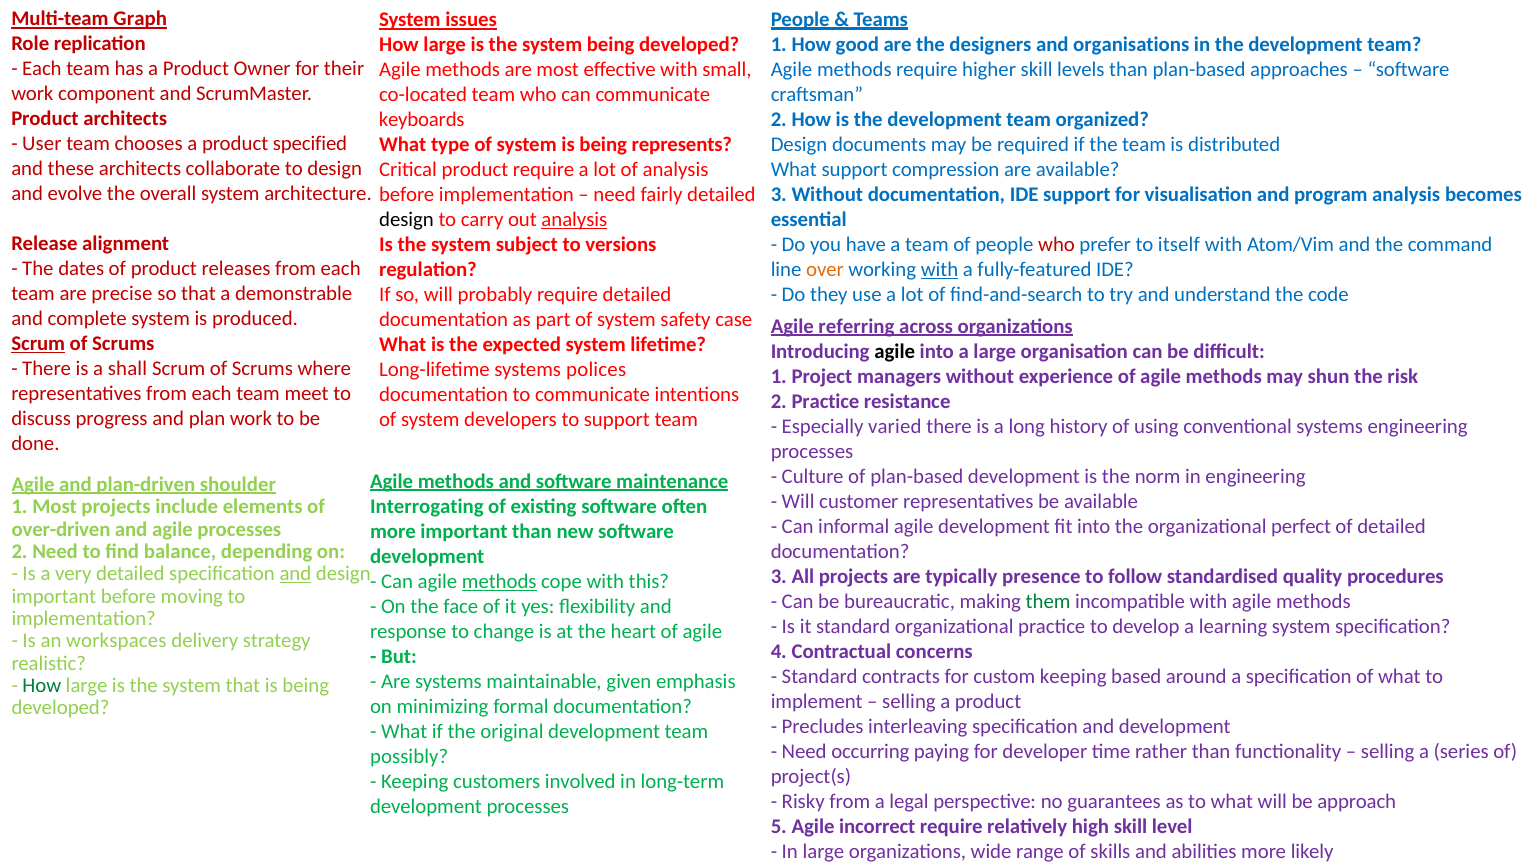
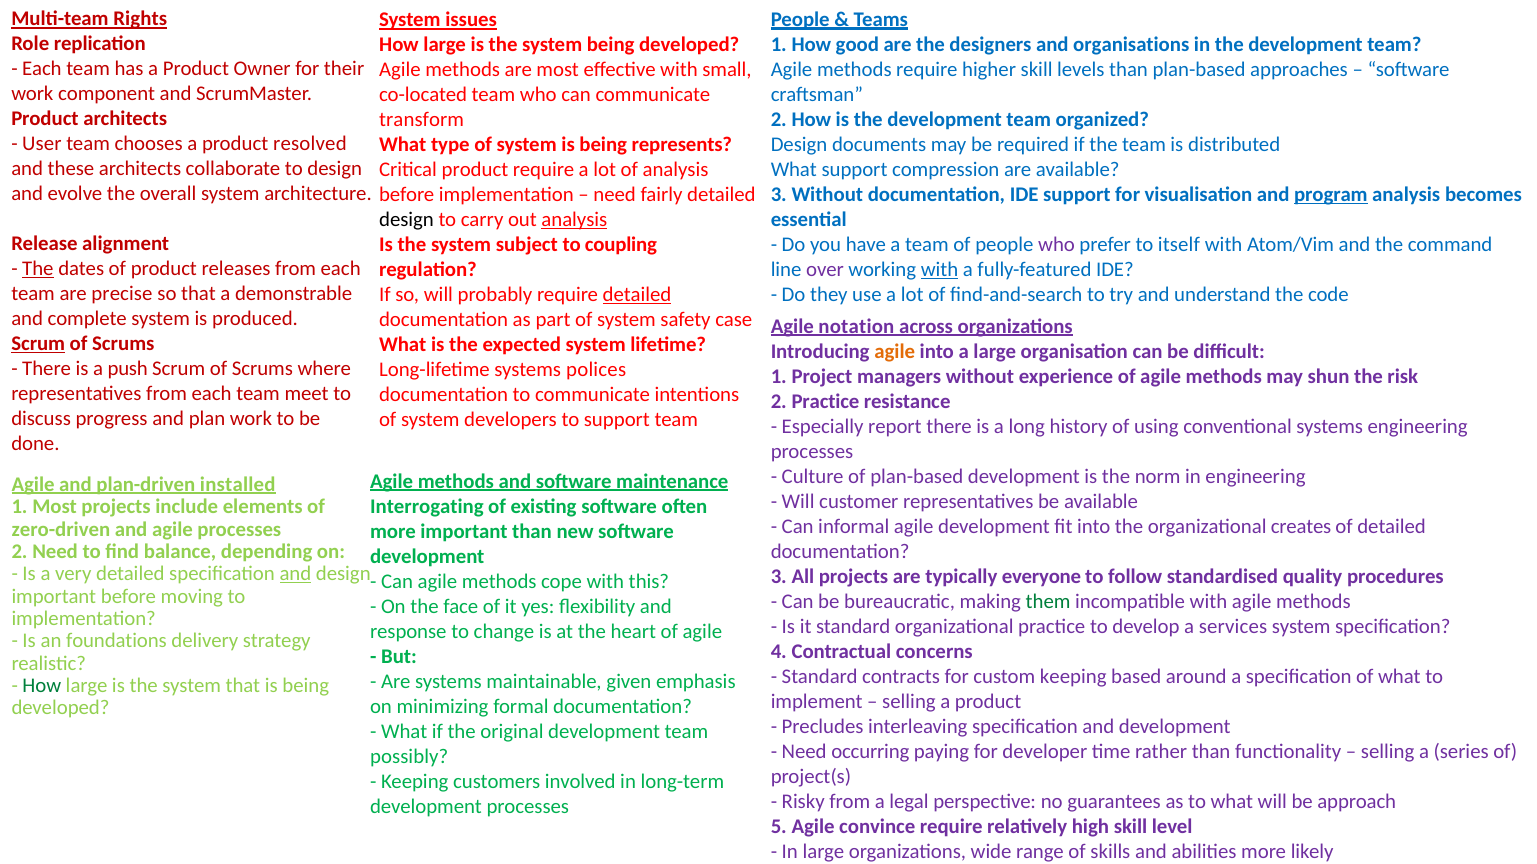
Graph: Graph -> Rights (140, 19)
keyboards: keyboards -> transform (422, 120)
specified: specified -> resolved (310, 144)
program underline: none -> present (1331, 195)
versions: versions -> coupling (621, 245)
who colour: red -> purple (1057, 245)
The underline: none -> present (38, 269)
over colour: orange -> purple (825, 270)
detailed underline: none -> present (637, 295)
referring: referring -> notation (856, 327)
agile colour: black -> orange (895, 352)
shall: shall -> push (128, 369)
varied: varied -> report (895, 427)
shoulder: shoulder -> installed (238, 485)
perfect: perfect -> creates (1301, 527)
over-driven: over-driven -> zero-driven (61, 530)
presence: presence -> everyone (1041, 577)
methods underline: present -> none (499, 582)
learning: learning -> services (1233, 627)
workspaces: workspaces -> foundations (116, 641)
incorrect: incorrect -> convince (877, 827)
